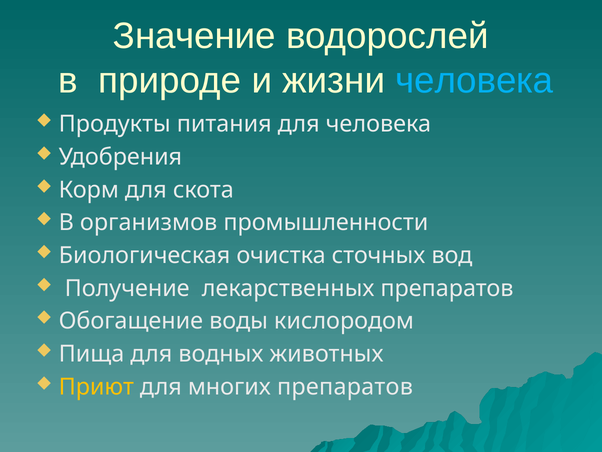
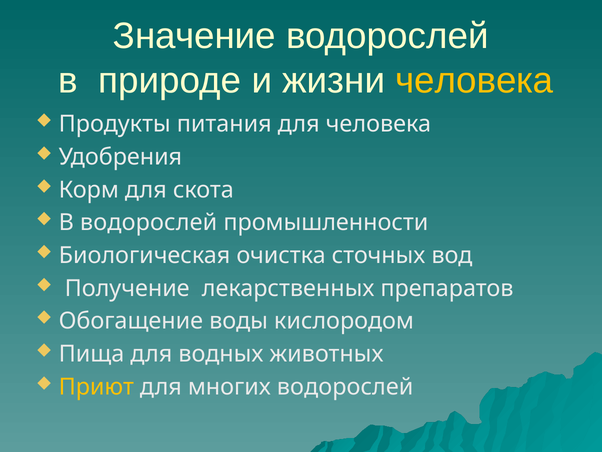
человека colour: light blue -> yellow (474, 80)
В организмов: организмов -> водорослей (149, 222)
многих препаратов: препаратов -> водорослей (345, 386)
